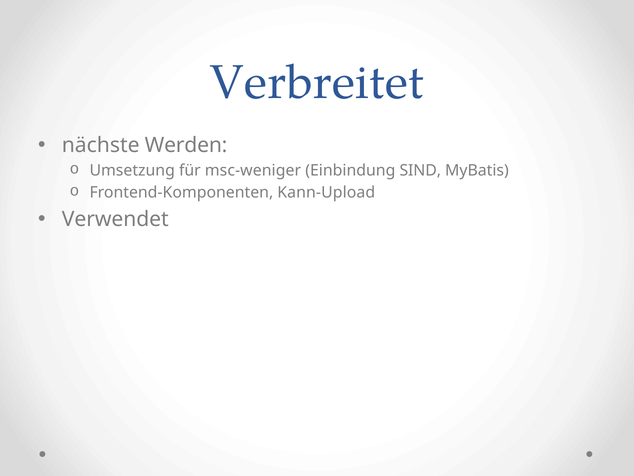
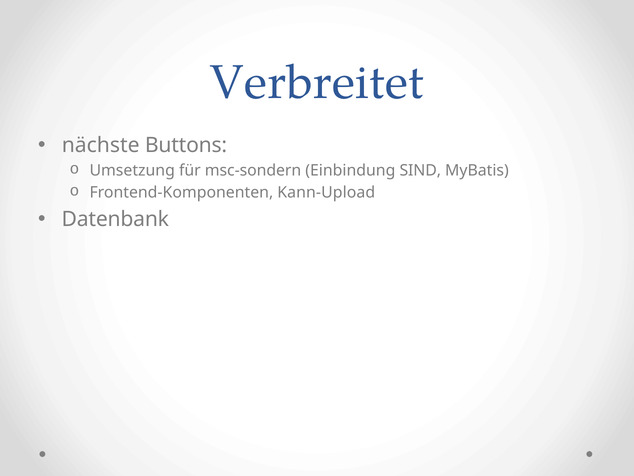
Werden: Werden -> Buttons (186, 145)
msc-weniger: msc-weniger -> msc-sondern (253, 170)
Verwendet: Verwendet -> Datenbank (115, 219)
